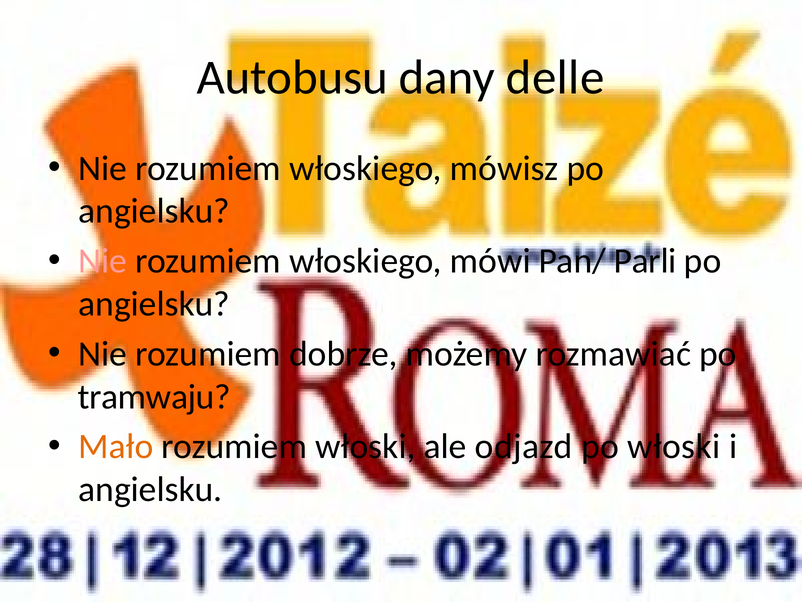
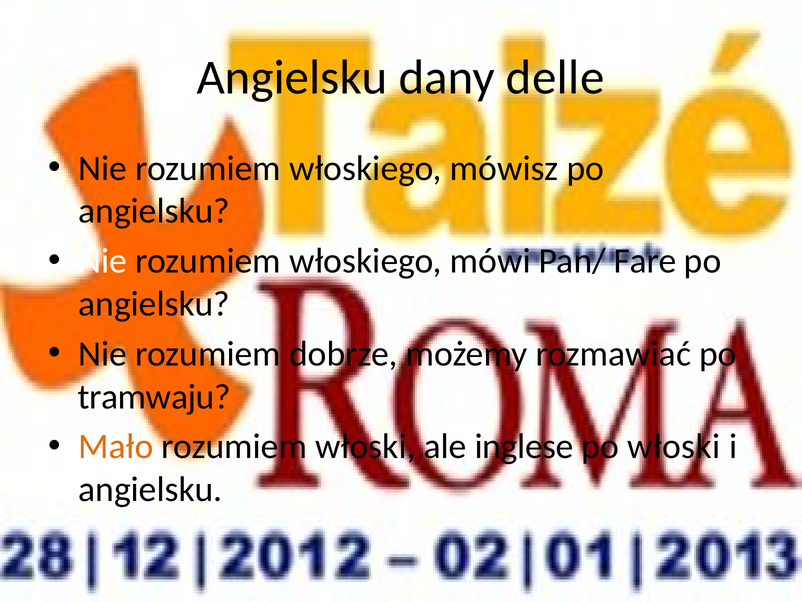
Autobusu: Autobusu -> Angielsku (292, 78)
Nie colour: pink -> white (103, 261)
Parli: Parli -> Fare (645, 261)
odjazd: odjazd -> inglese (524, 446)
